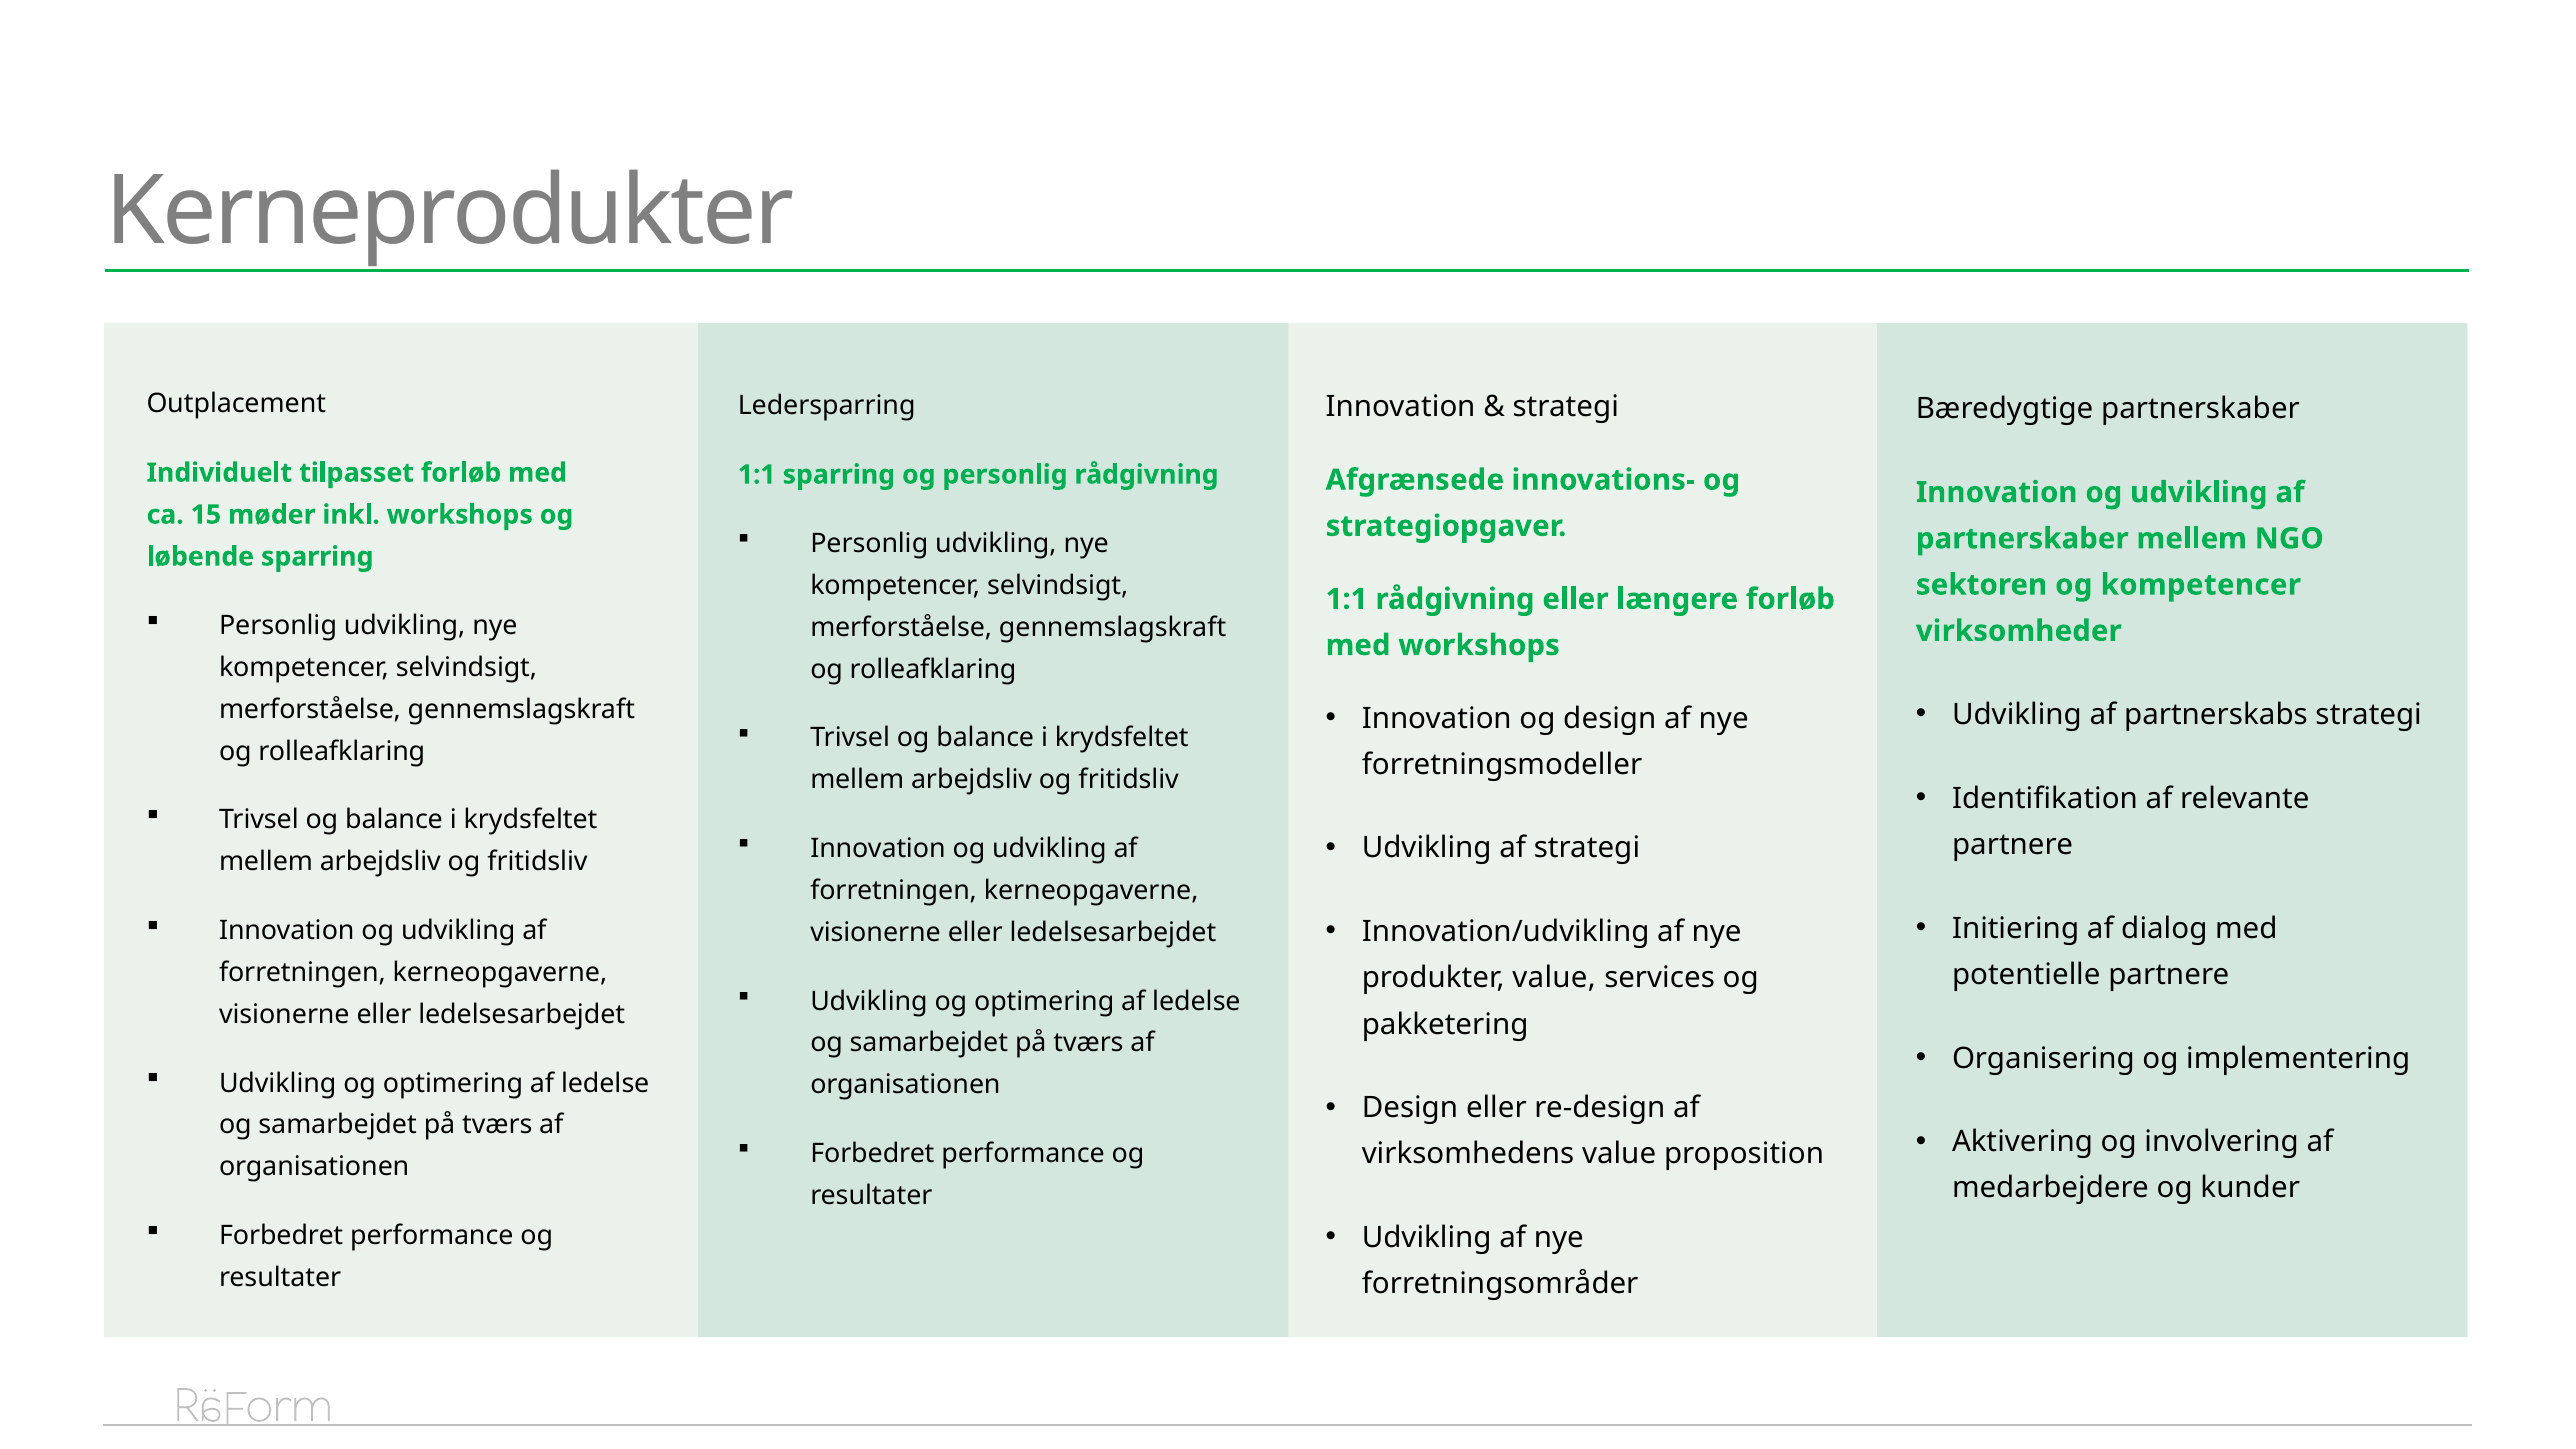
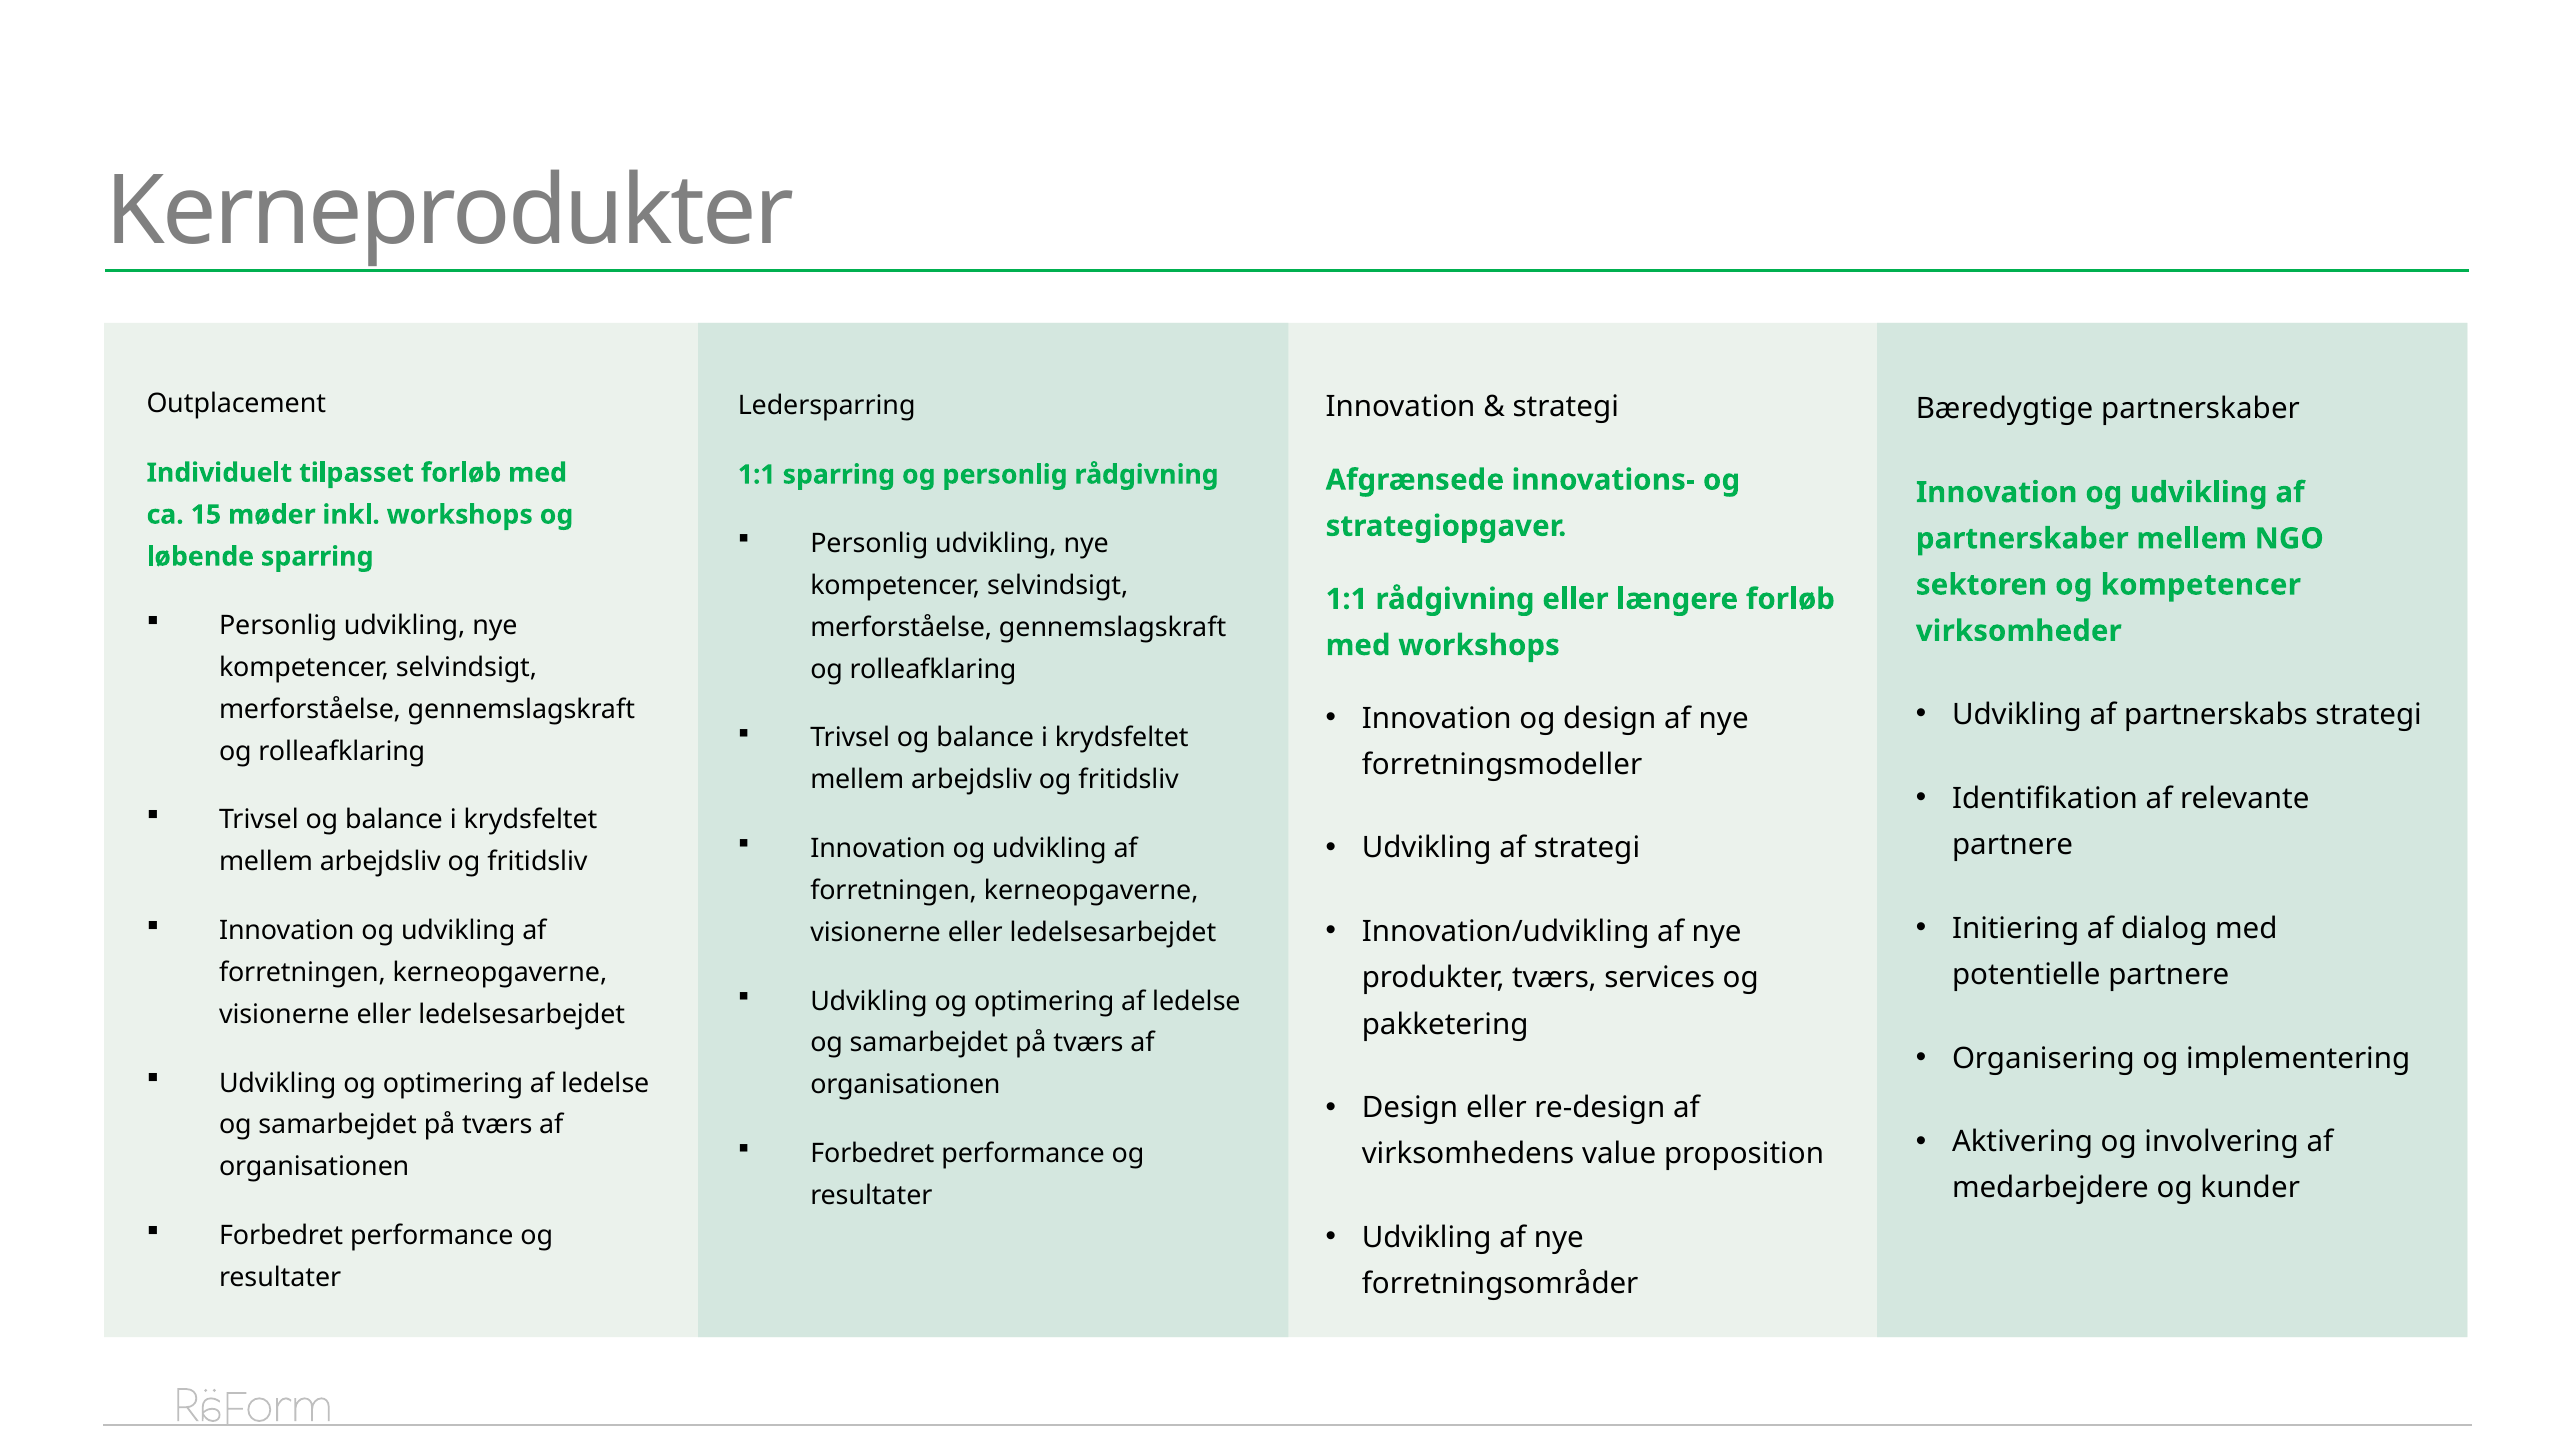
produkter value: value -> tværs (1554, 978)
